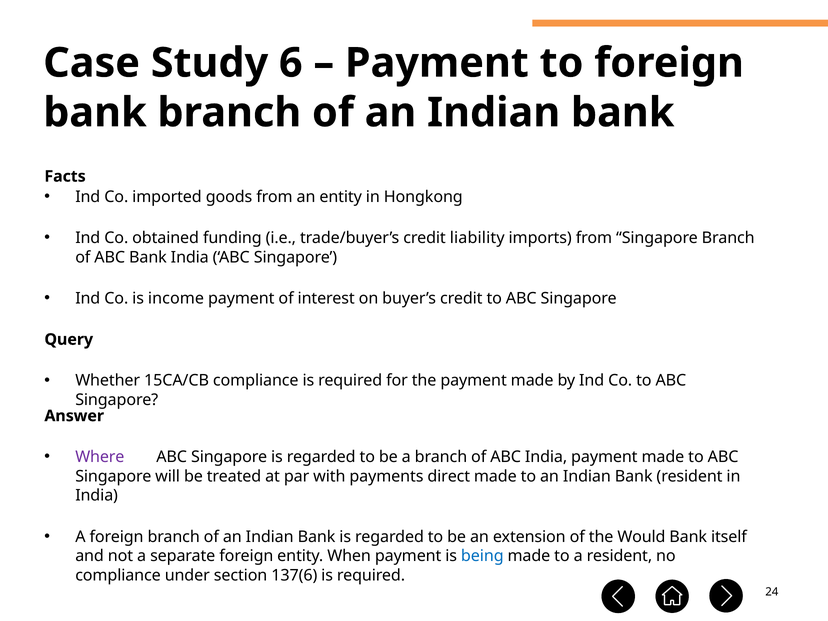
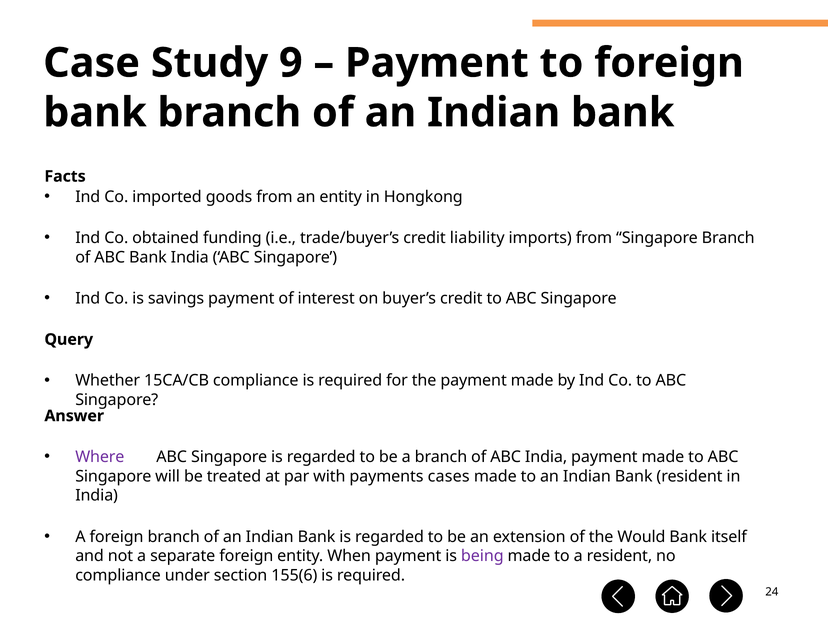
6: 6 -> 9 (291, 63)
income: income -> savings (176, 298)
direct: direct -> cases (449, 476)
being colour: blue -> purple (482, 556)
137(6: 137(6 -> 155(6 (294, 575)
